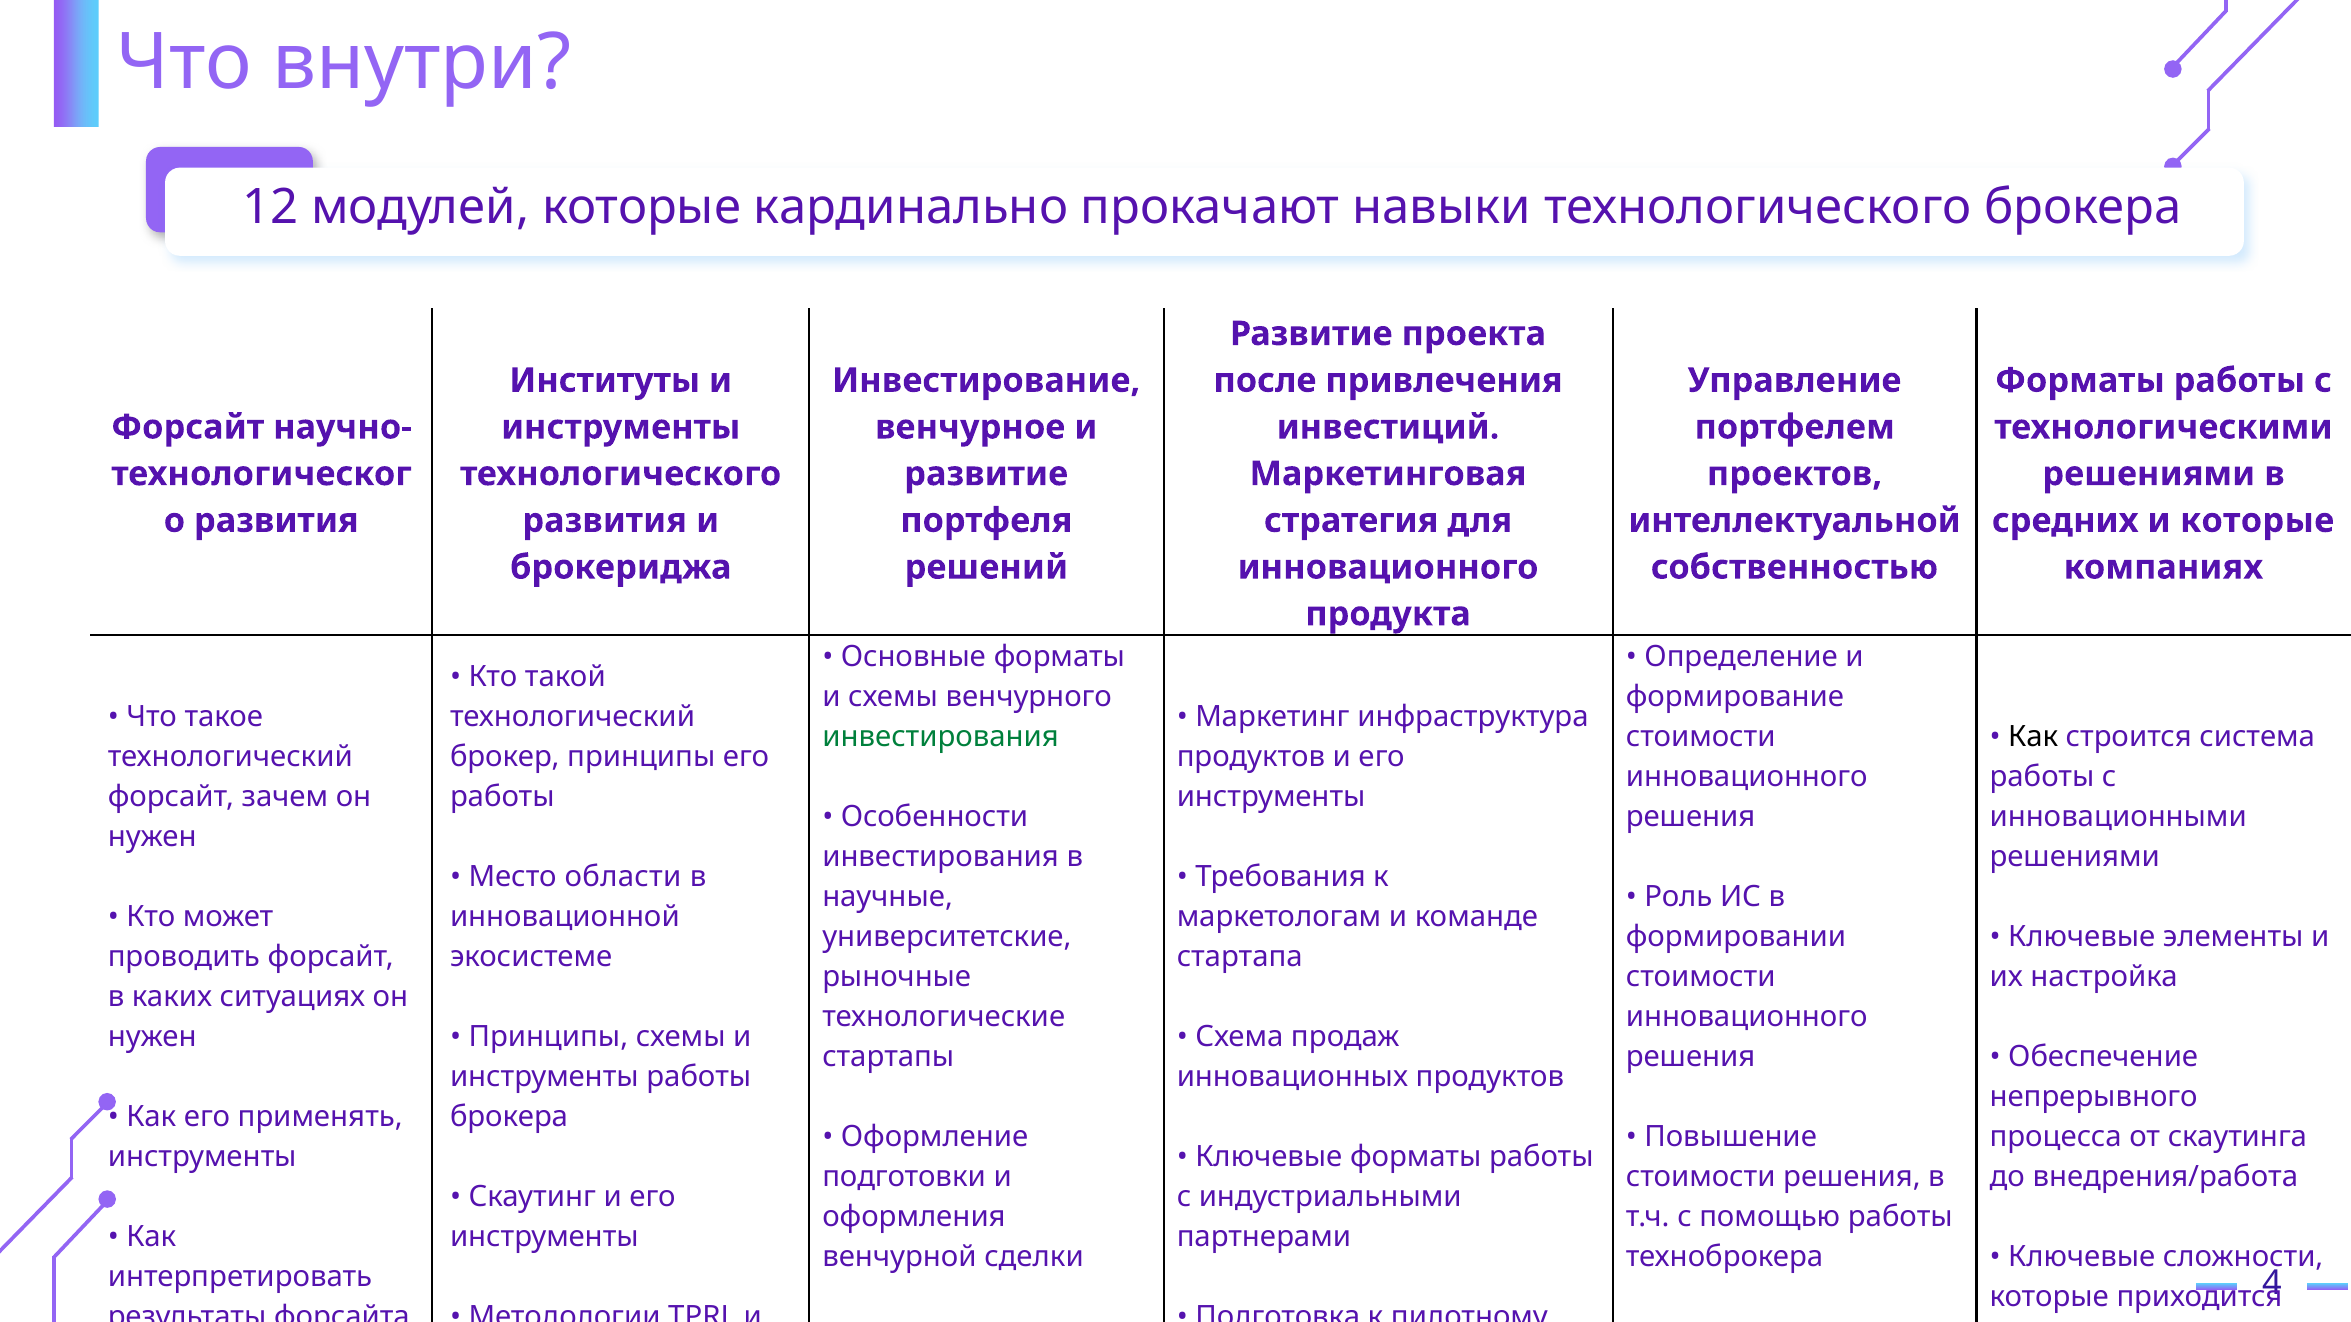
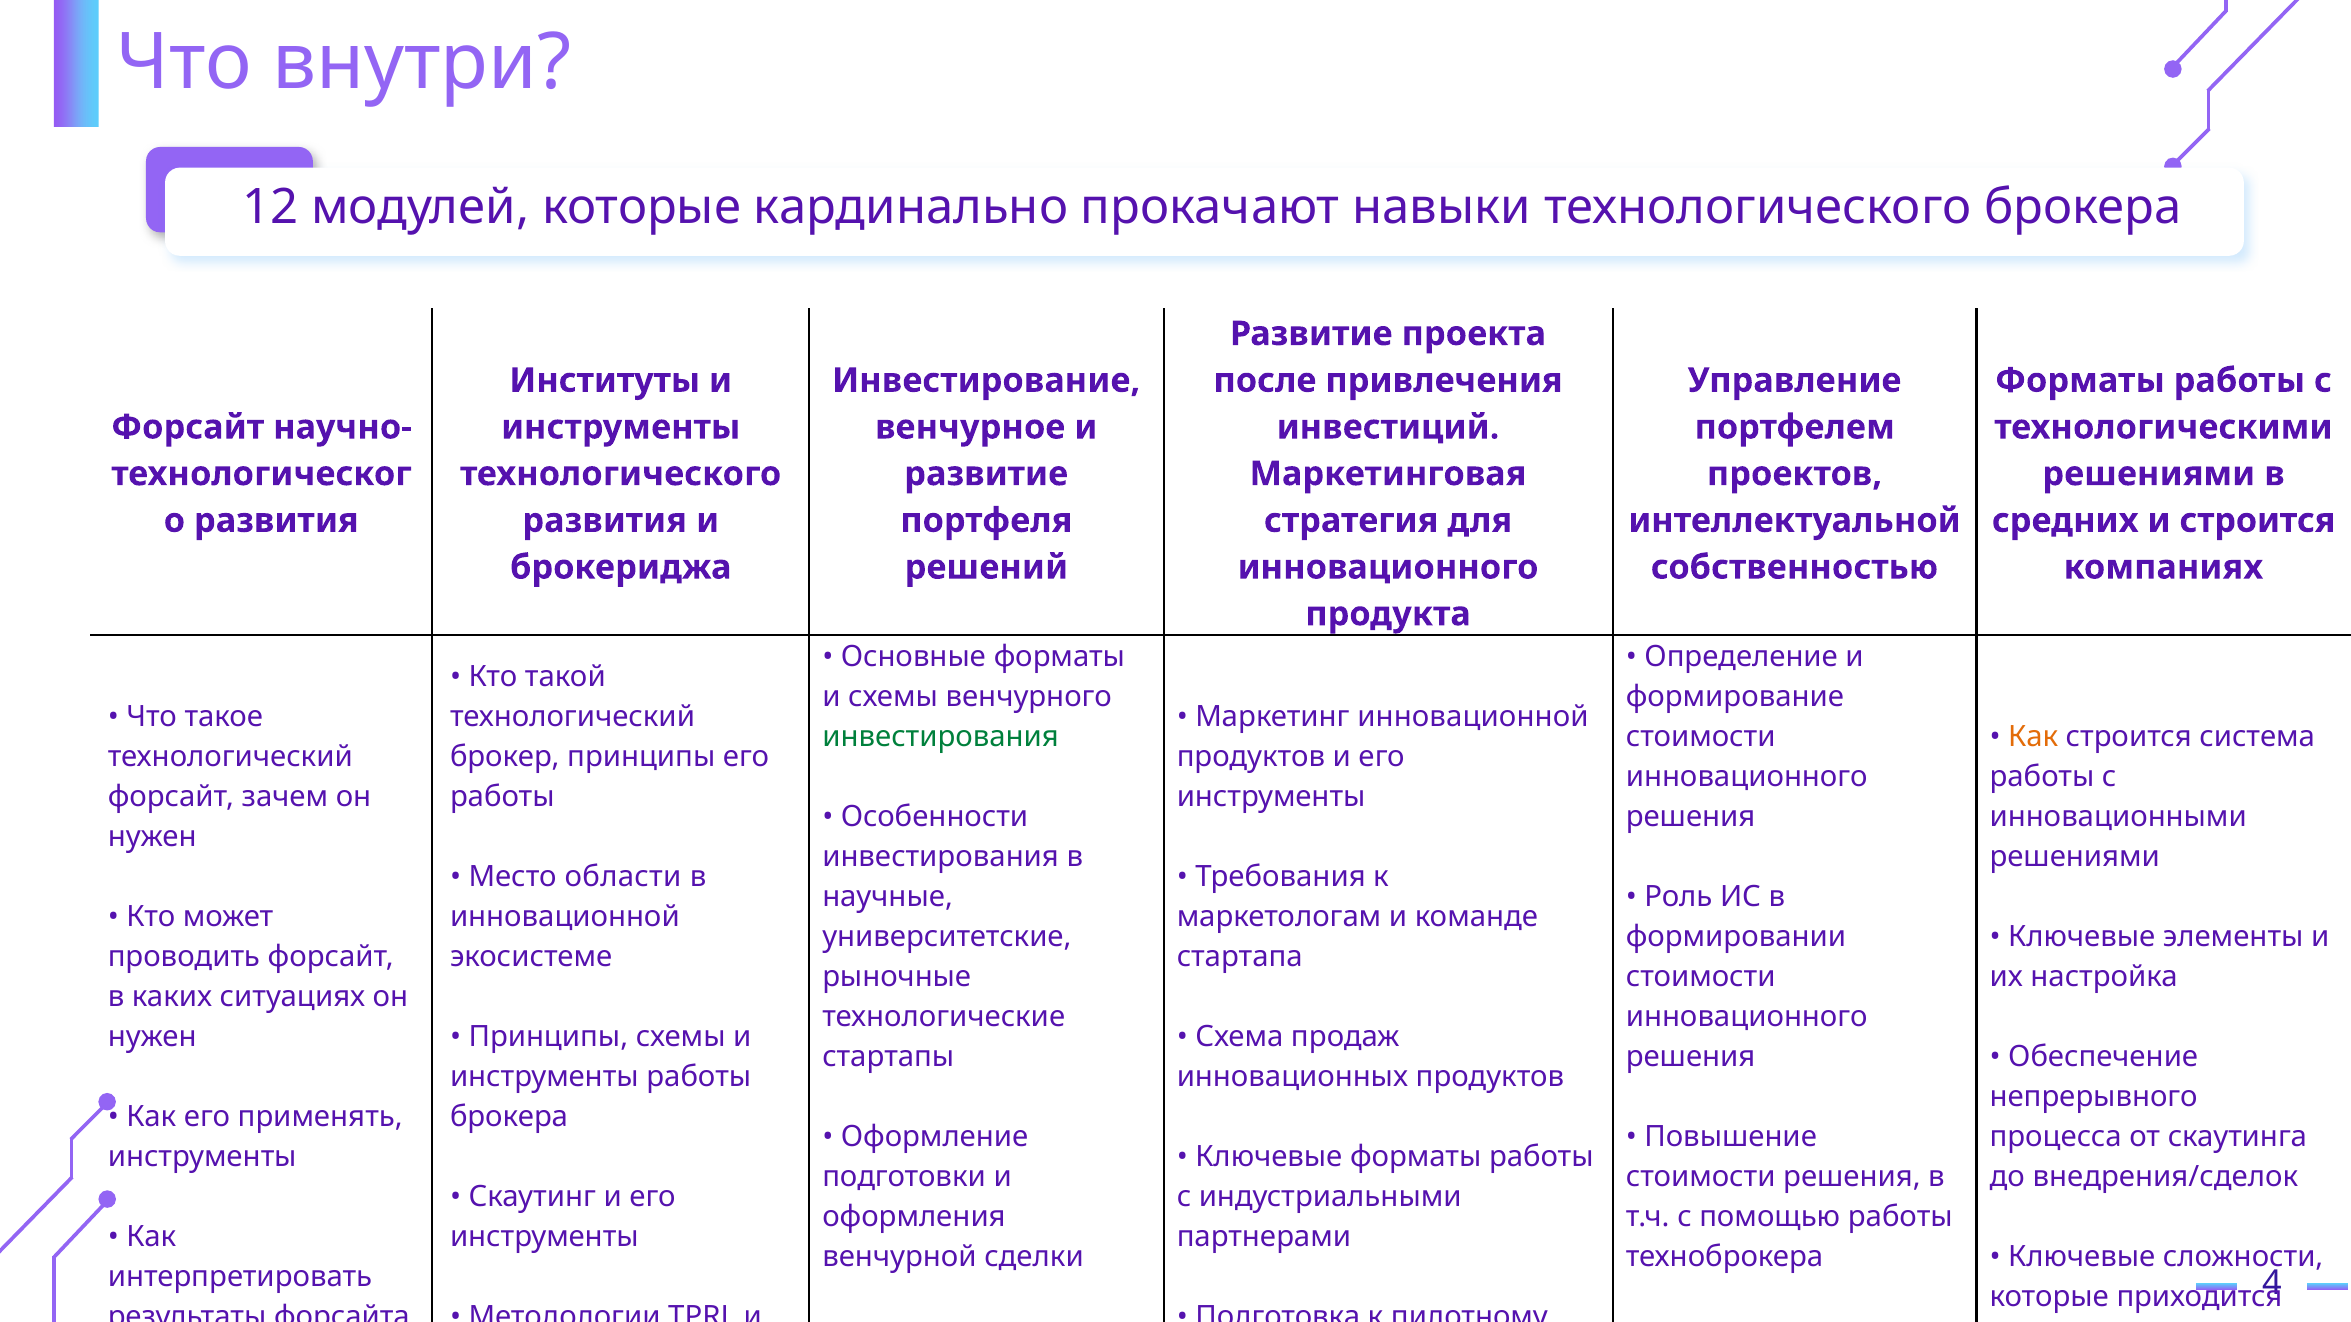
и которые: которые -> строится (2257, 521)
Маркетинг инфраструктура: инфраструктура -> инновационной (1473, 717)
Как colour: black -> orange (2033, 737)
внедрения/работа: внедрения/работа -> внедрения/сделок (2165, 1177)
